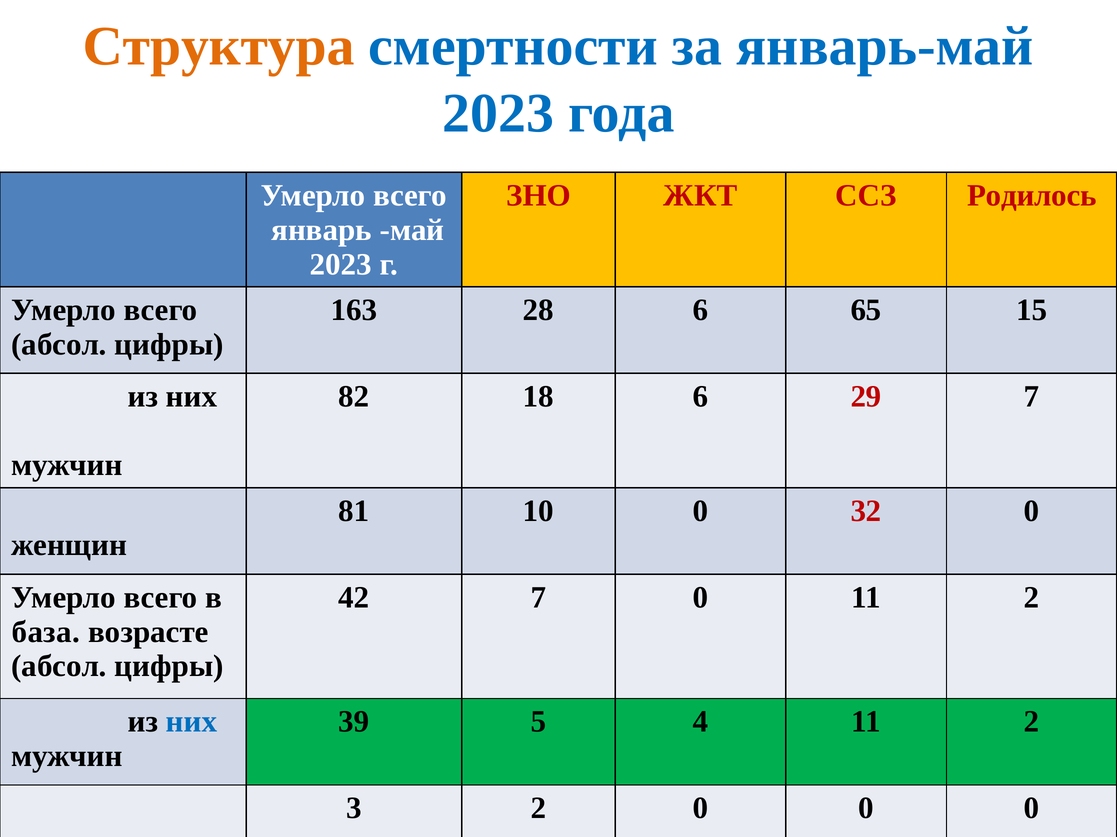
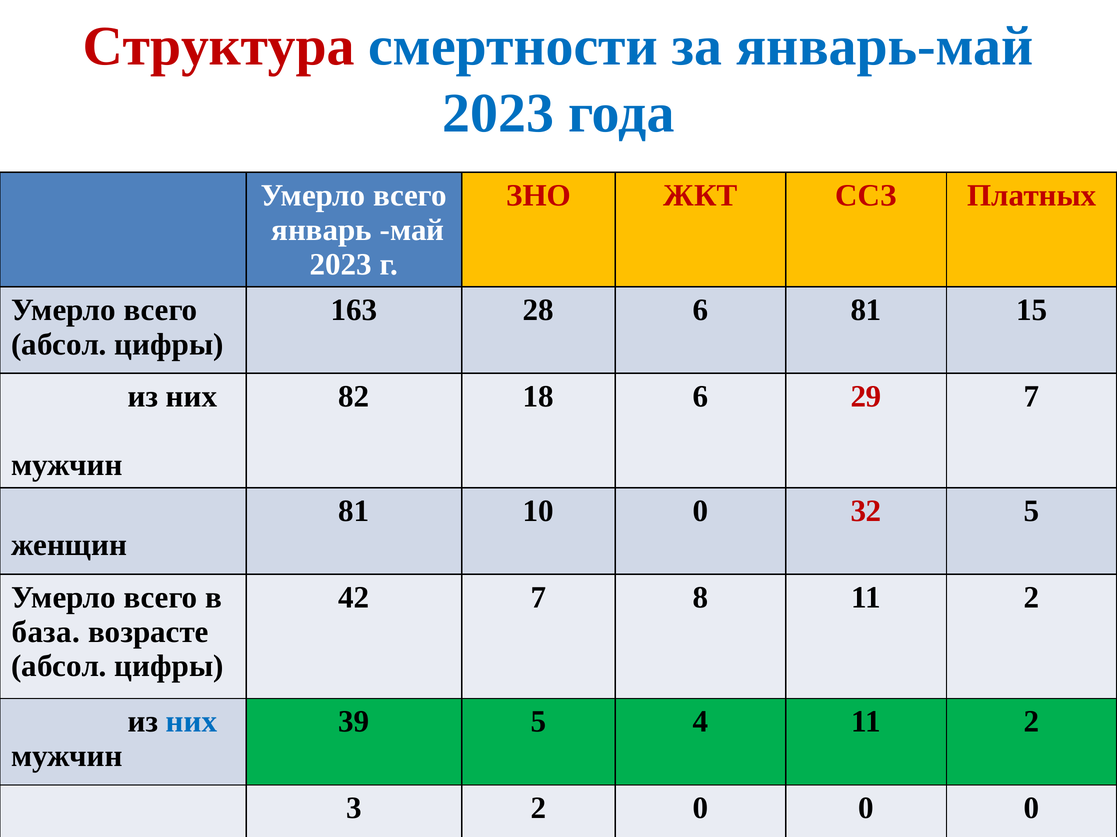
Структура colour: orange -> red (219, 46)
Родилось: Родилось -> Платных (1032, 196)
6 65: 65 -> 81 (866, 310)
32 0: 0 -> 5 (1032, 511)
7 0: 0 -> 8 (700, 598)
